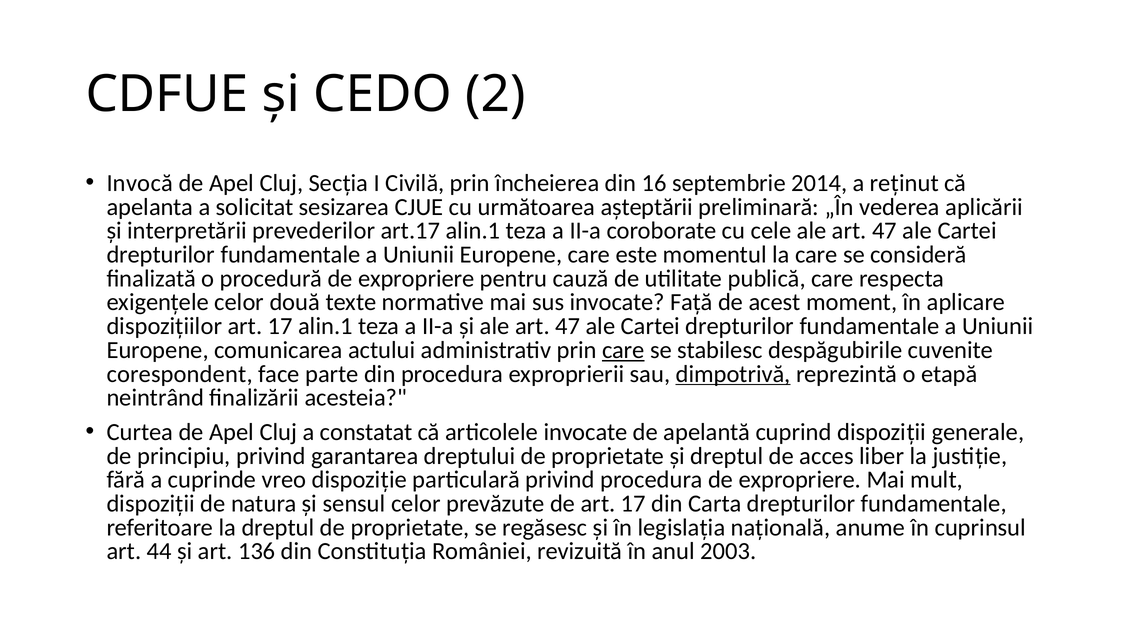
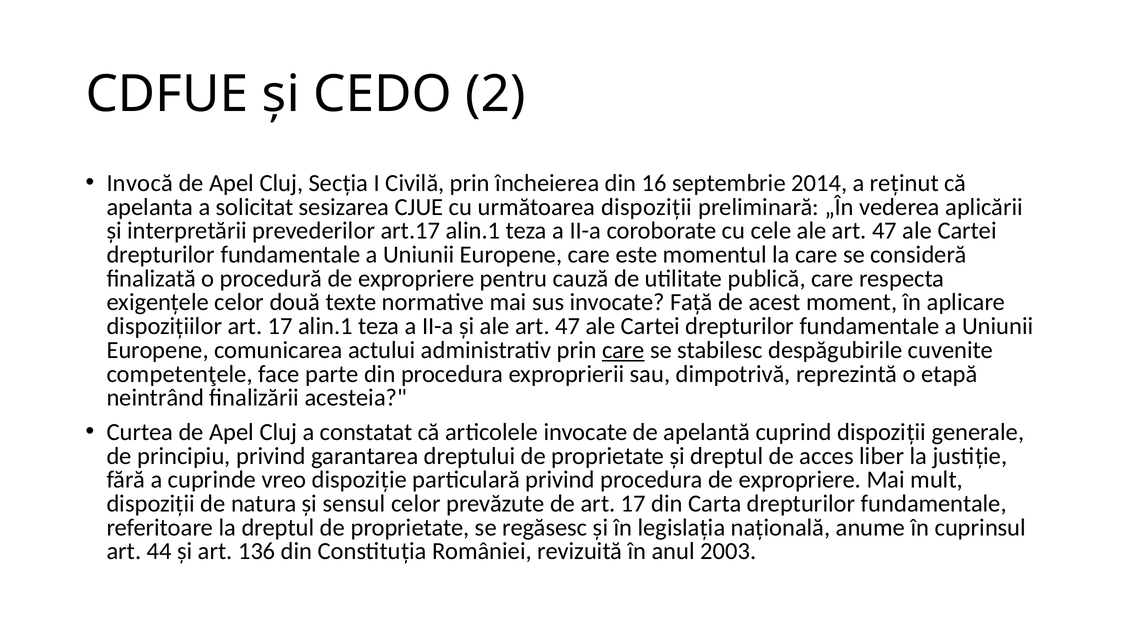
următoarea aşteptării: aşteptării -> dispoziții (647, 207)
corespondent: corespondent -> competenţele (180, 374)
dimpotrivă underline: present -> none (733, 374)
